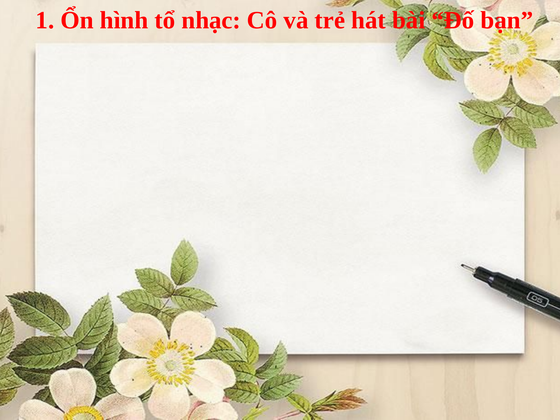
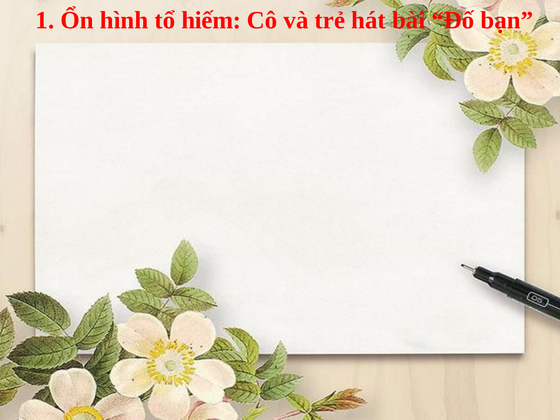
nhạc: nhạc -> hiếm (211, 20)
